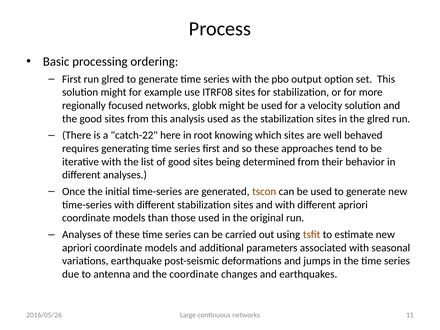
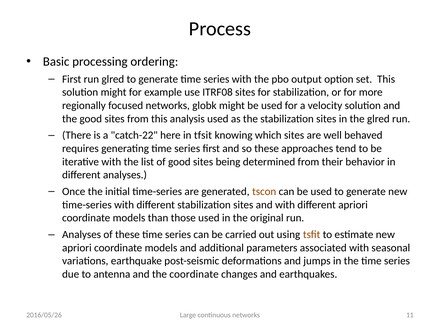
root: root -> tfsit (203, 135)
